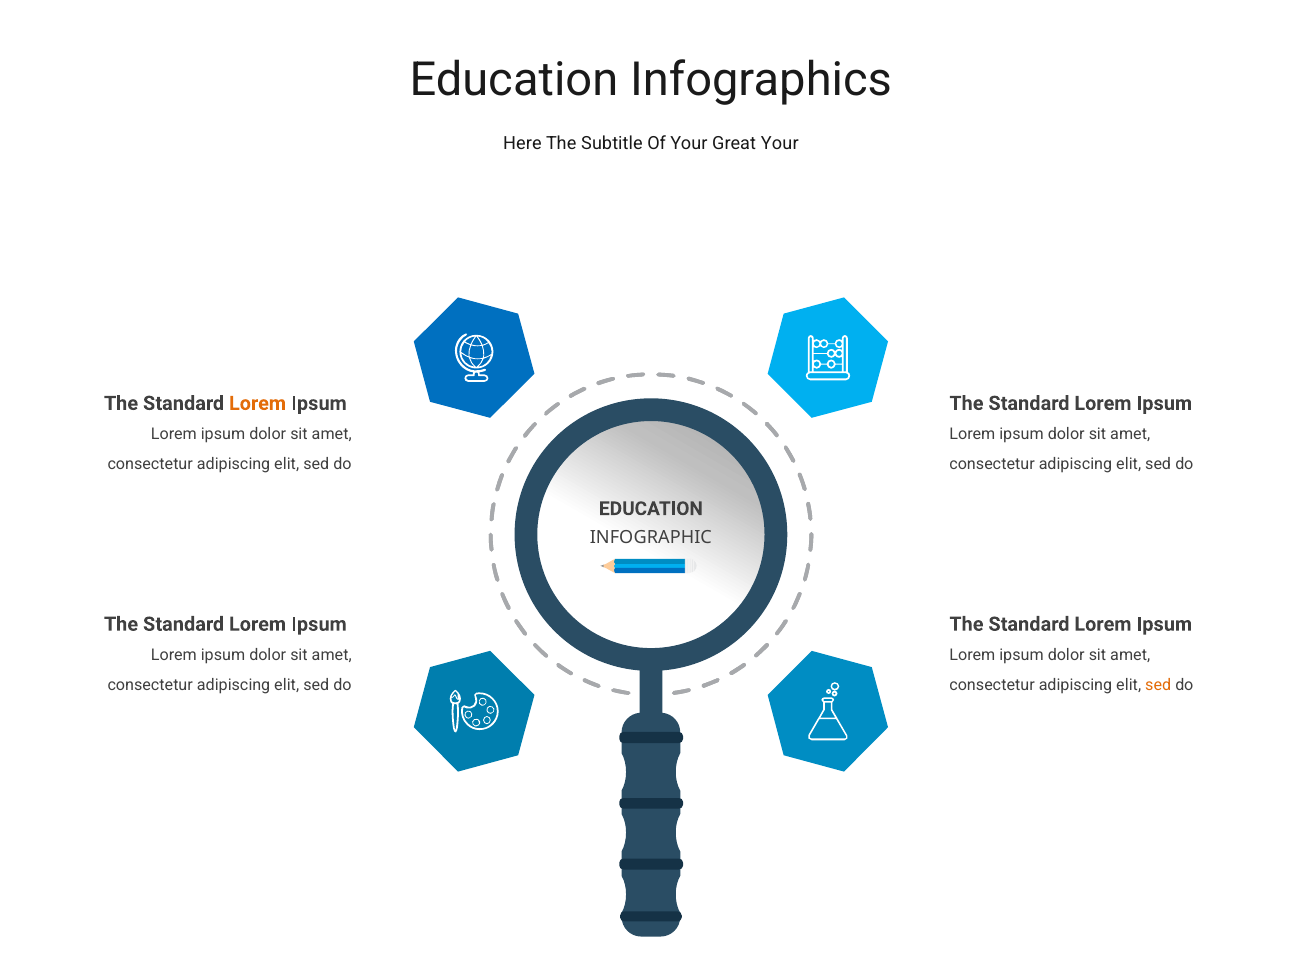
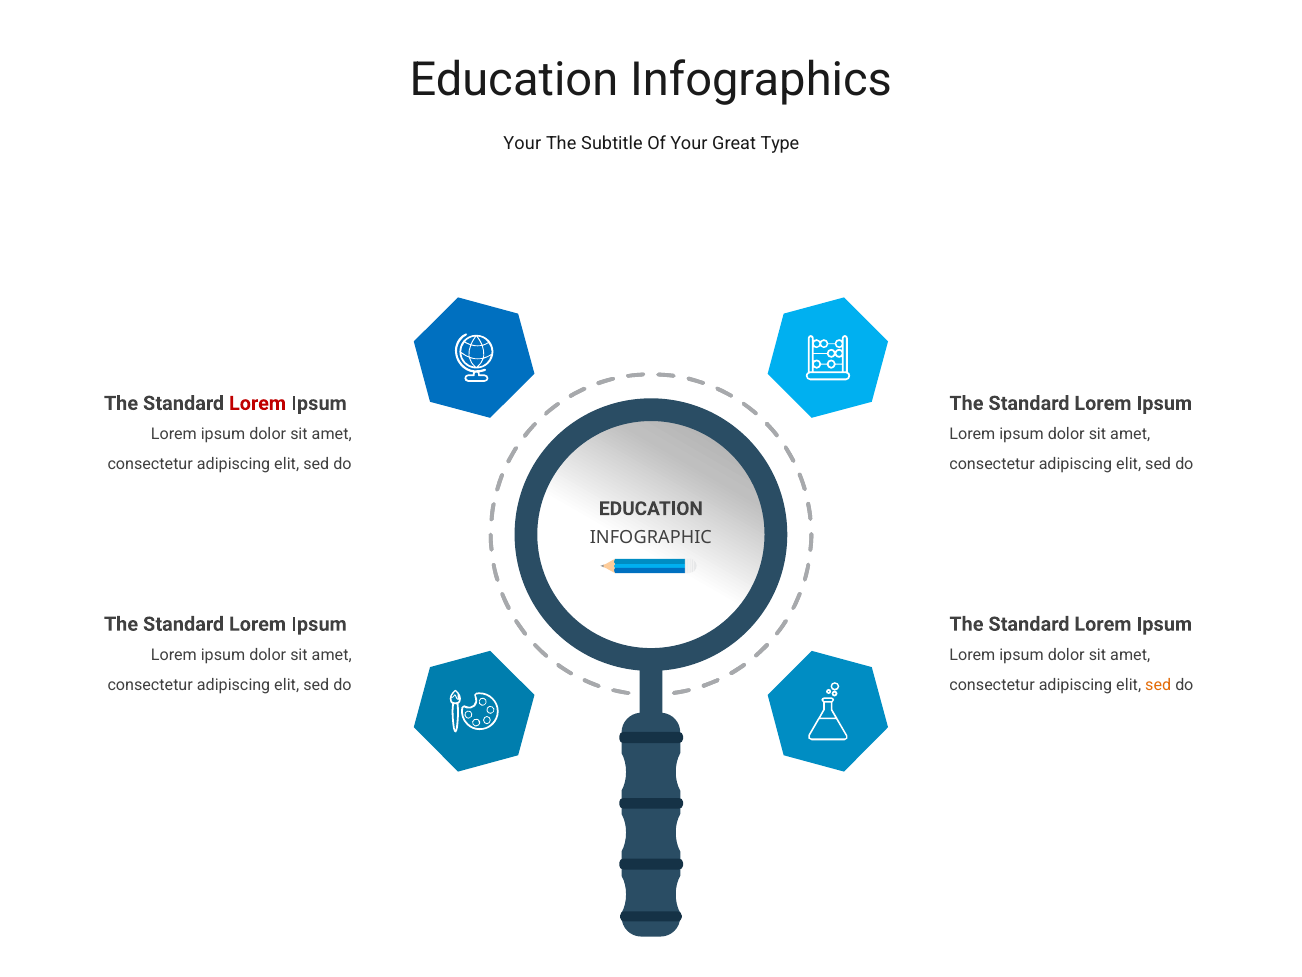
Here: Here -> Your (522, 144)
Great Your: Your -> Type (780, 144)
Lorem colour: orange -> red (258, 403)
